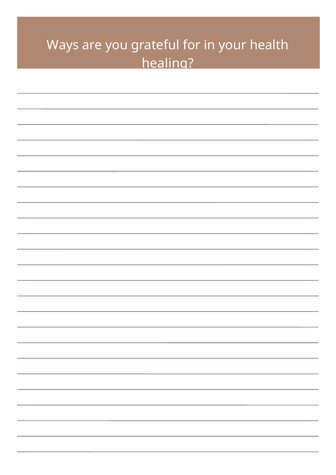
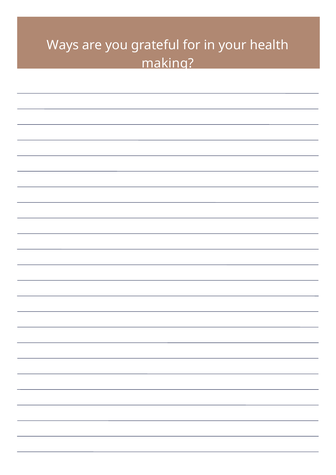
healing: healing -> making (168, 63)
